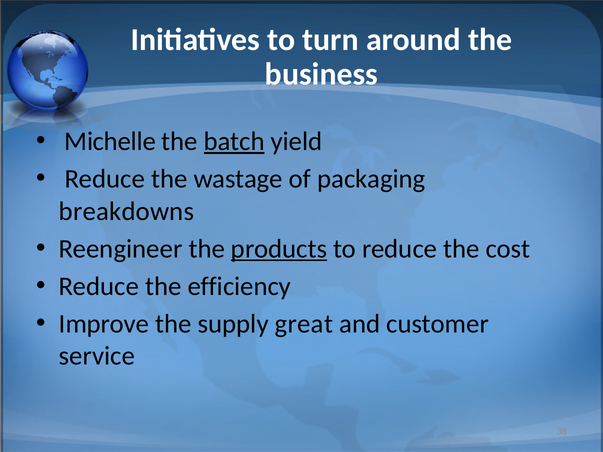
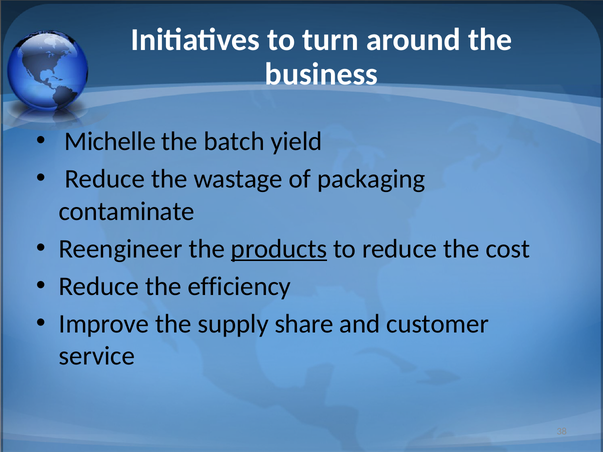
batch underline: present -> none (234, 142)
breakdowns: breakdowns -> contaminate (127, 211)
great: great -> share (304, 324)
